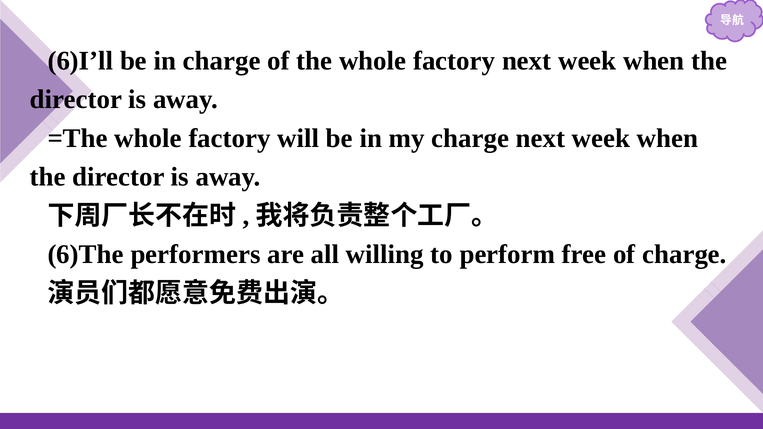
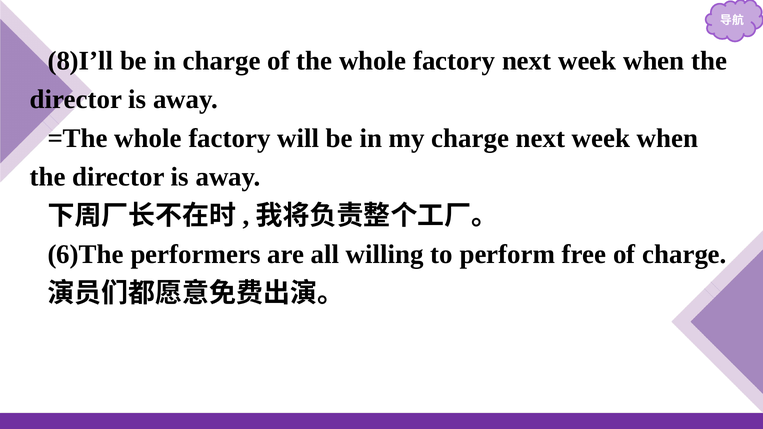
6)I’ll: 6)I’ll -> 8)I’ll (80, 61)
